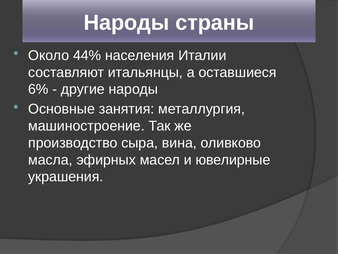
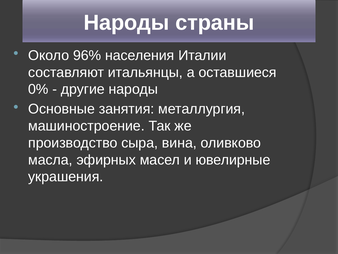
44%: 44% -> 96% (87, 55)
6%: 6% -> 0% (38, 89)
